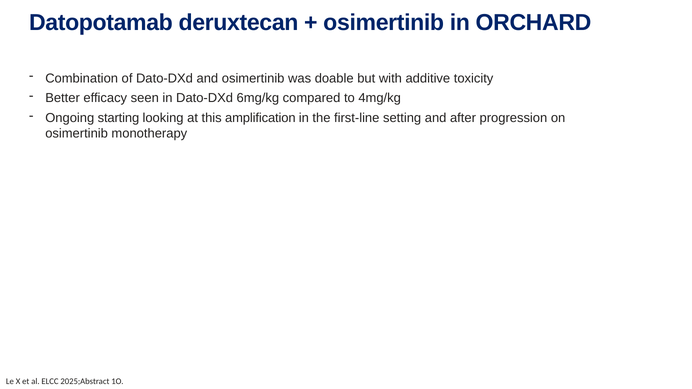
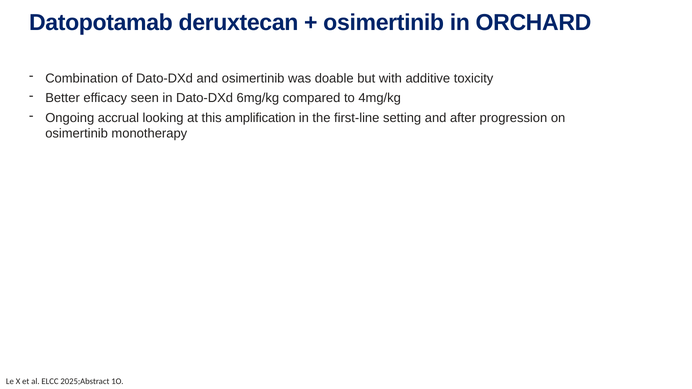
starting: starting -> accrual (118, 118)
